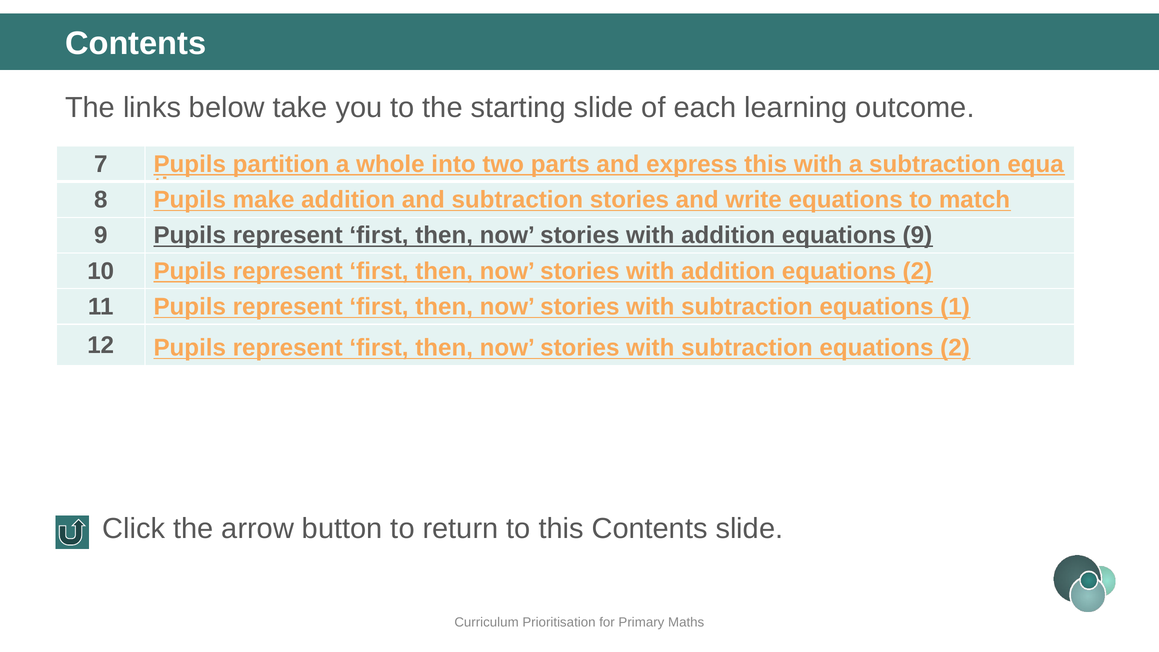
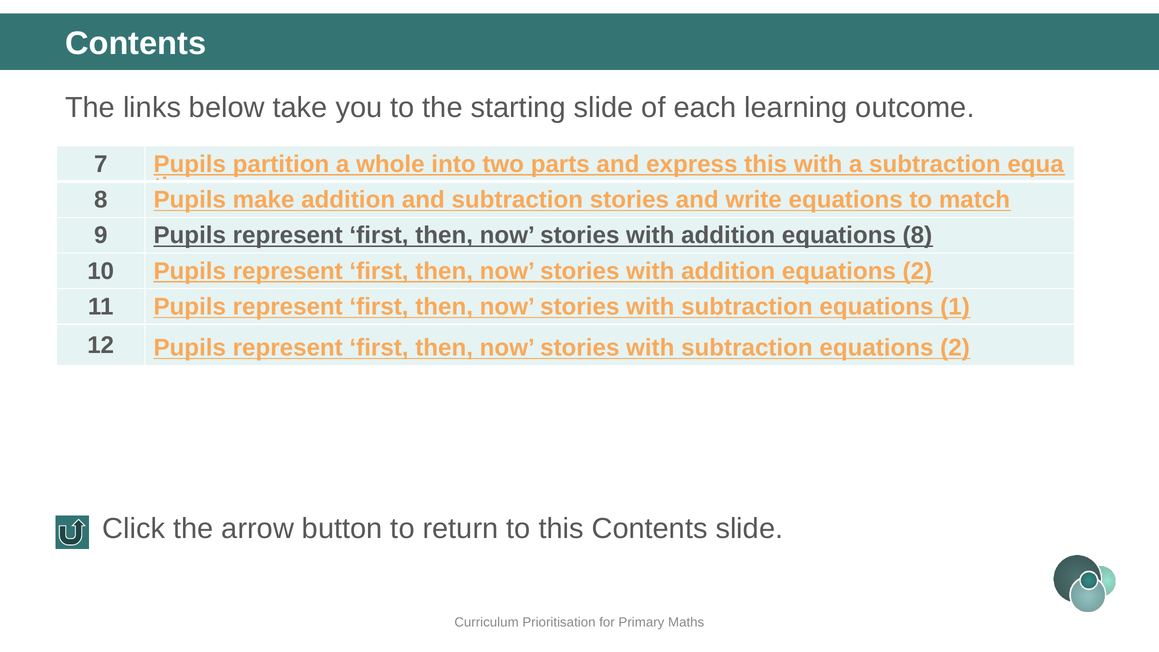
equations 9: 9 -> 8 (917, 235)
